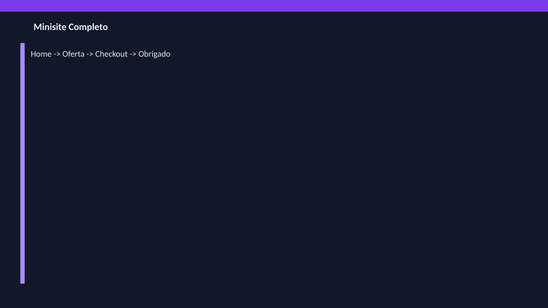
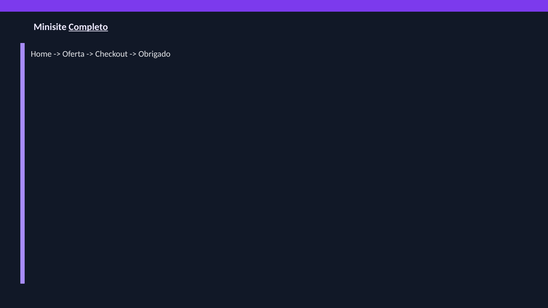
Completo underline: none -> present (88, 27)
